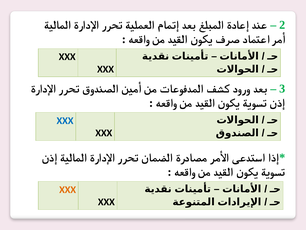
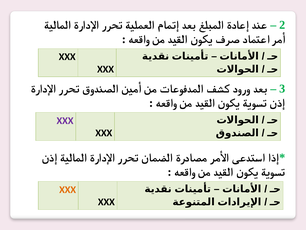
XXX colour: blue -> purple (65, 120)
